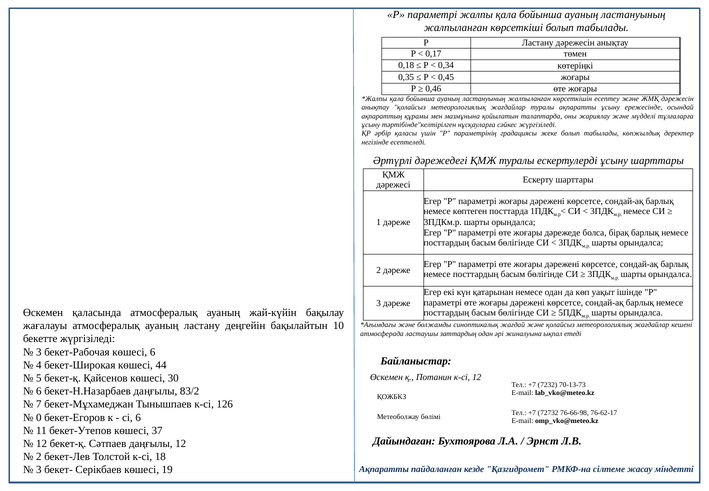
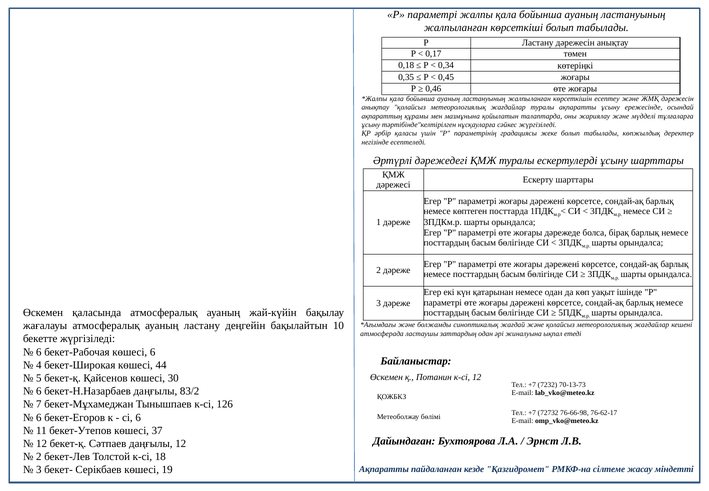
3: 3 -> 6 (39, 352)
0: 0 -> 6 (39, 417)
